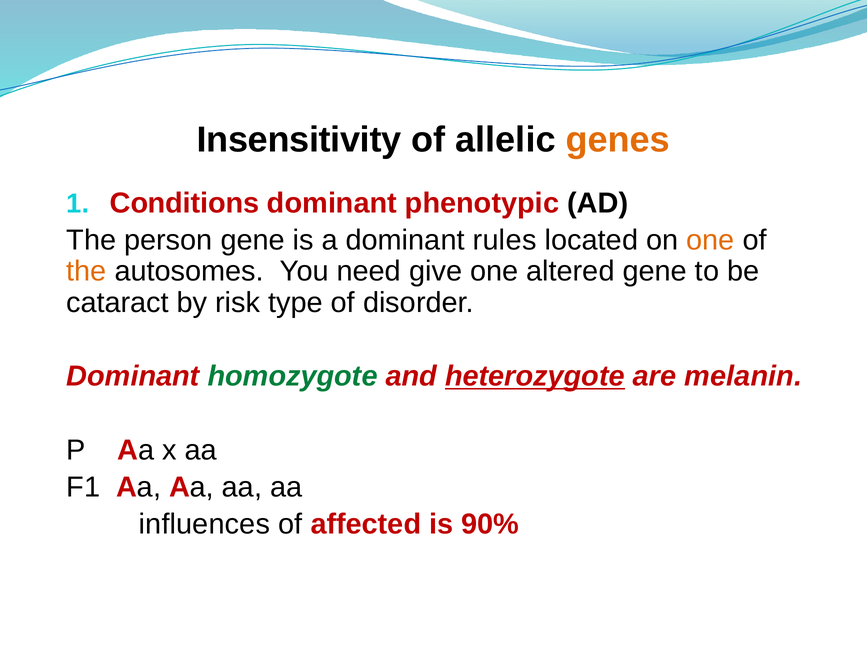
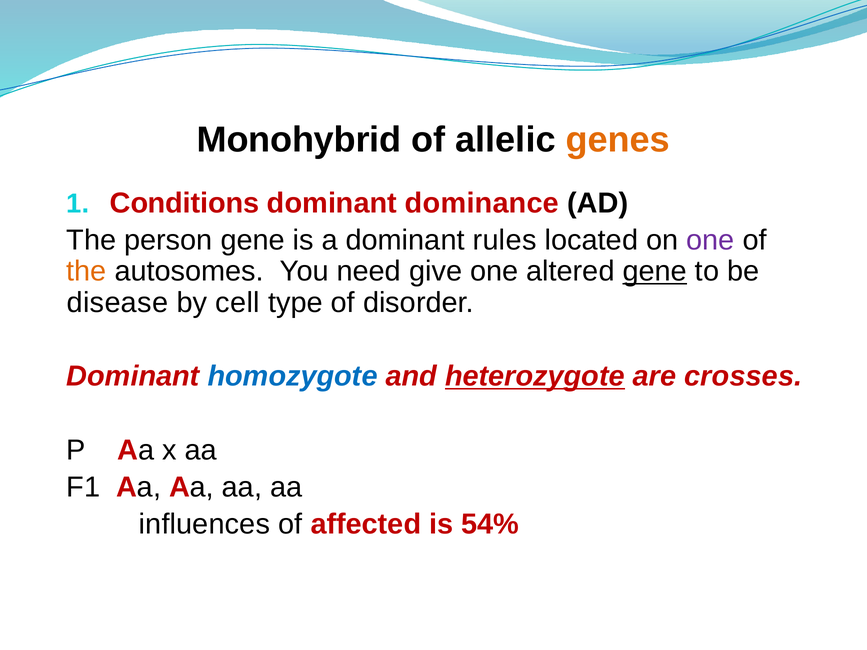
Insensitivity: Insensitivity -> Monohybrid (299, 140)
phenotypic: phenotypic -> dominance (482, 203)
one colour: orange -> purple (710, 240)
gene underline: none -> present (655, 271)
cataract: cataract -> disease (117, 303)
risk: risk -> cell (238, 303)
homozygote colour: green -> blue (293, 377)
melanin: melanin -> crosses (743, 377)
90%: 90% -> 54% (490, 524)
